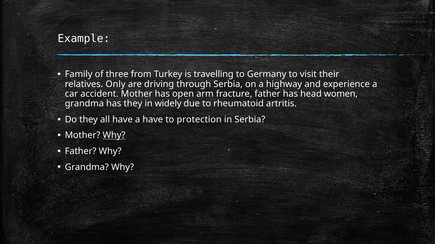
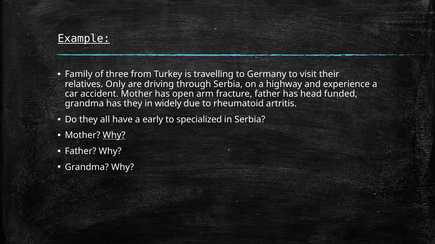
Example underline: none -> present (84, 39)
women: women -> funded (341, 94)
a have: have -> early (153, 120)
protection: protection -> specialized (199, 120)
